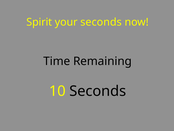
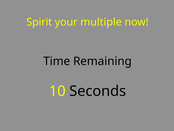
your seconds: seconds -> multiple (101, 22)
